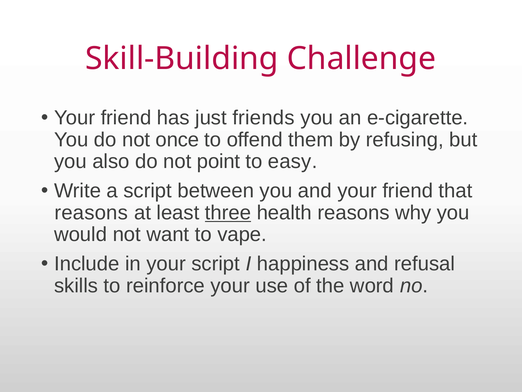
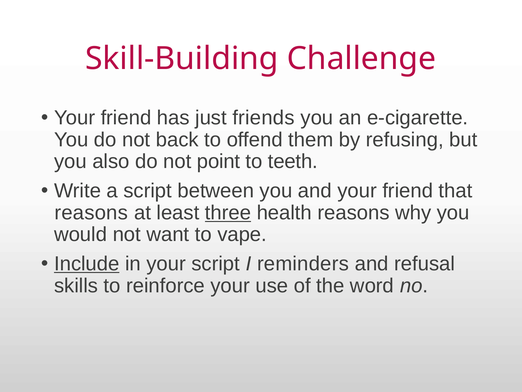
once: once -> back (177, 140)
easy: easy -> teeth (293, 161)
Include underline: none -> present (87, 263)
happiness: happiness -> reminders (303, 263)
